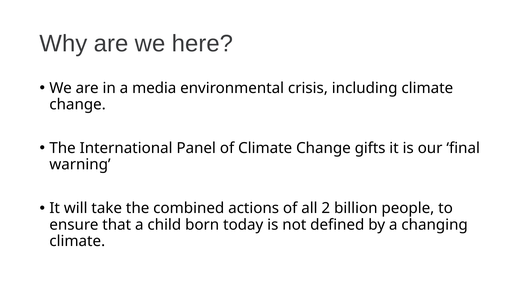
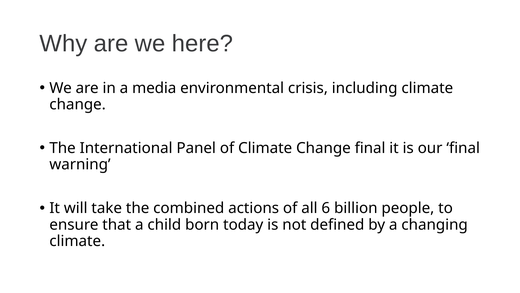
Change gifts: gifts -> final (370, 148)
2: 2 -> 6 (326, 208)
